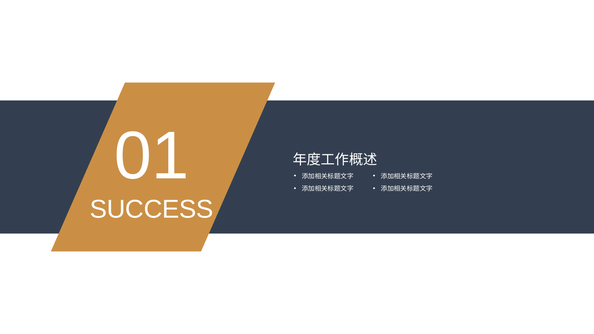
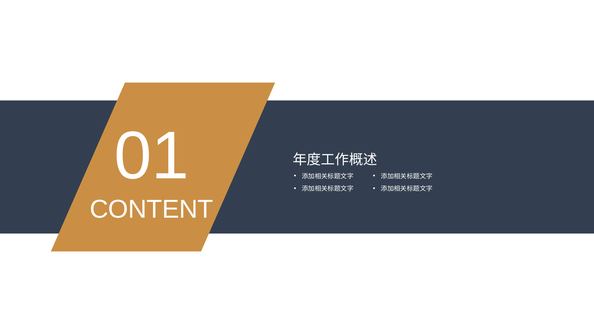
SUCCESS: SUCCESS -> CONTENT (152, 209)
